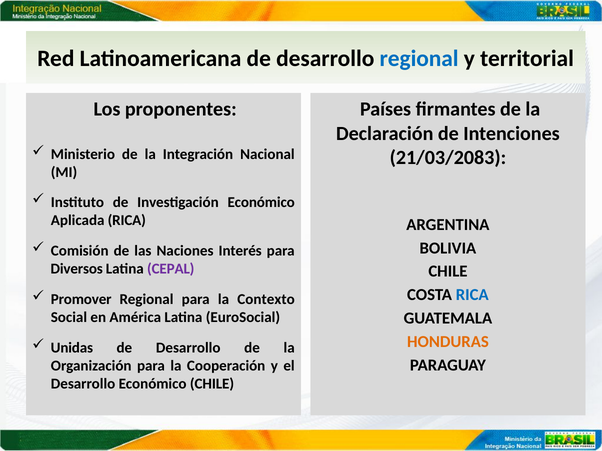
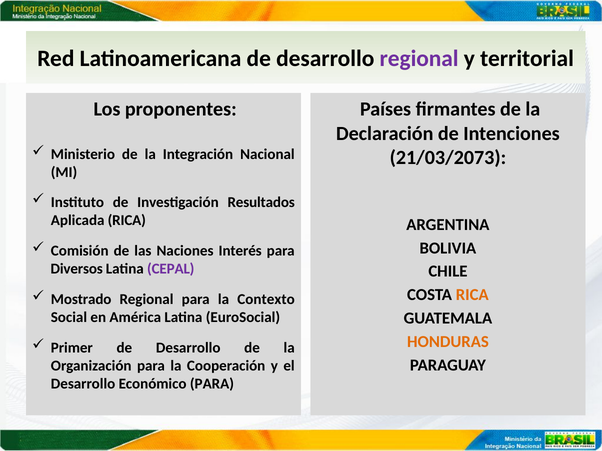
regional colour: blue -> purple (419, 59)
21/03/2083: 21/03/2083 -> 21/03/2073 (448, 158)
Investigación Económico: Económico -> Resultados (261, 203)
RICA colour: blue -> orange (472, 295)
Promover: Promover -> Mostrado (81, 300)
Unidas: Unidas -> Primer (72, 348)
Económico CHILE: CHILE -> PARA (212, 384)
